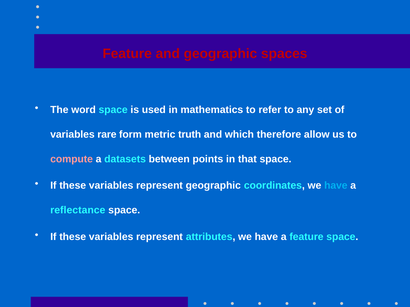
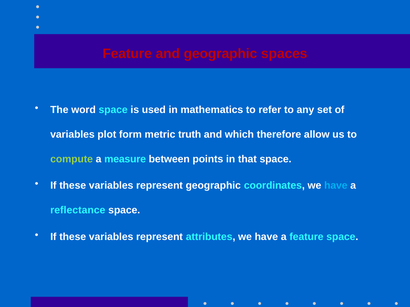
rare: rare -> plot (107, 135)
compute colour: pink -> light green (72, 159)
datasets: datasets -> measure (125, 159)
